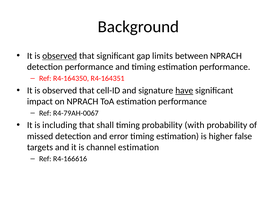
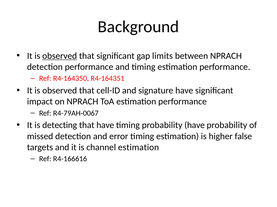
have underline: present -> none (184, 91)
including: including -> detecting (60, 126)
that shall: shall -> have (105, 126)
probability with: with -> have (195, 126)
